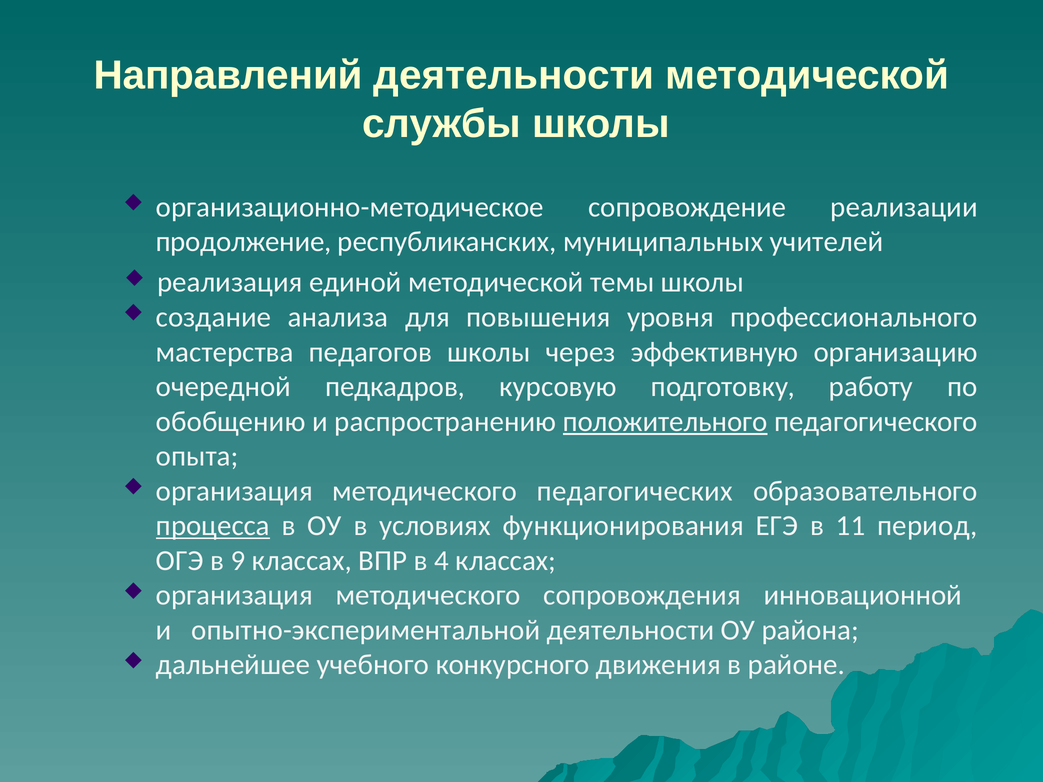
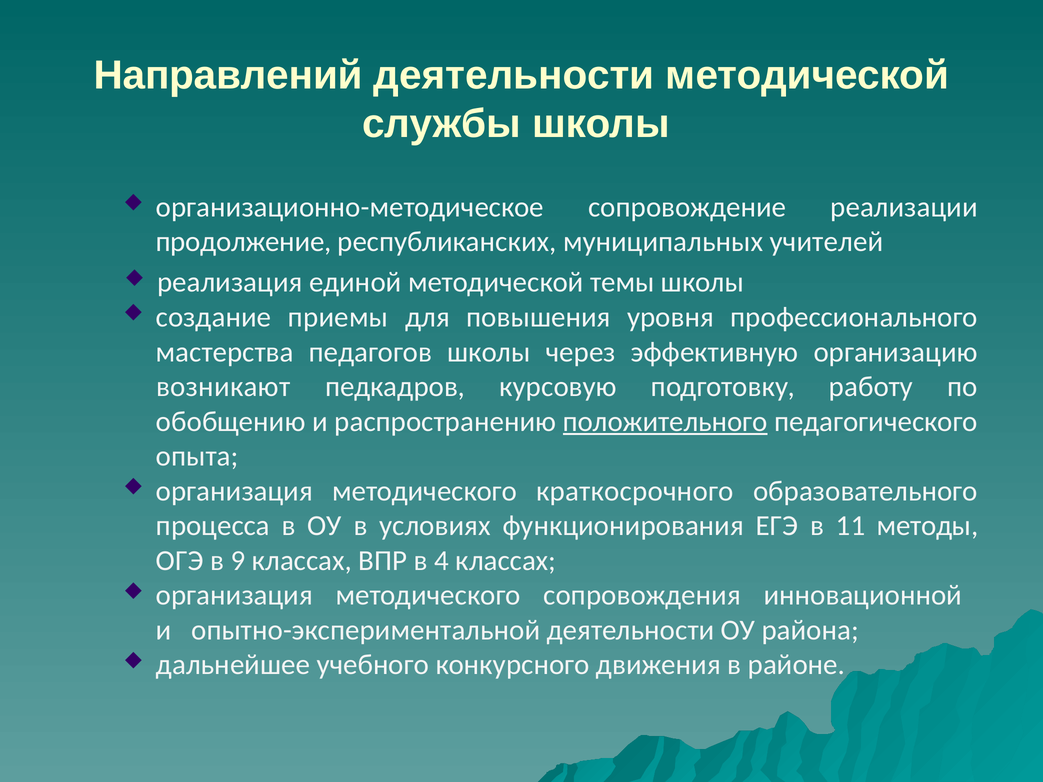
анализа: анализа -> приемы (338, 317)
очередной: очередной -> возникают (223, 387)
педагогических: педагогических -> краткосрочного (635, 491)
процесса underline: present -> none (213, 526)
период: период -> методы (927, 526)
